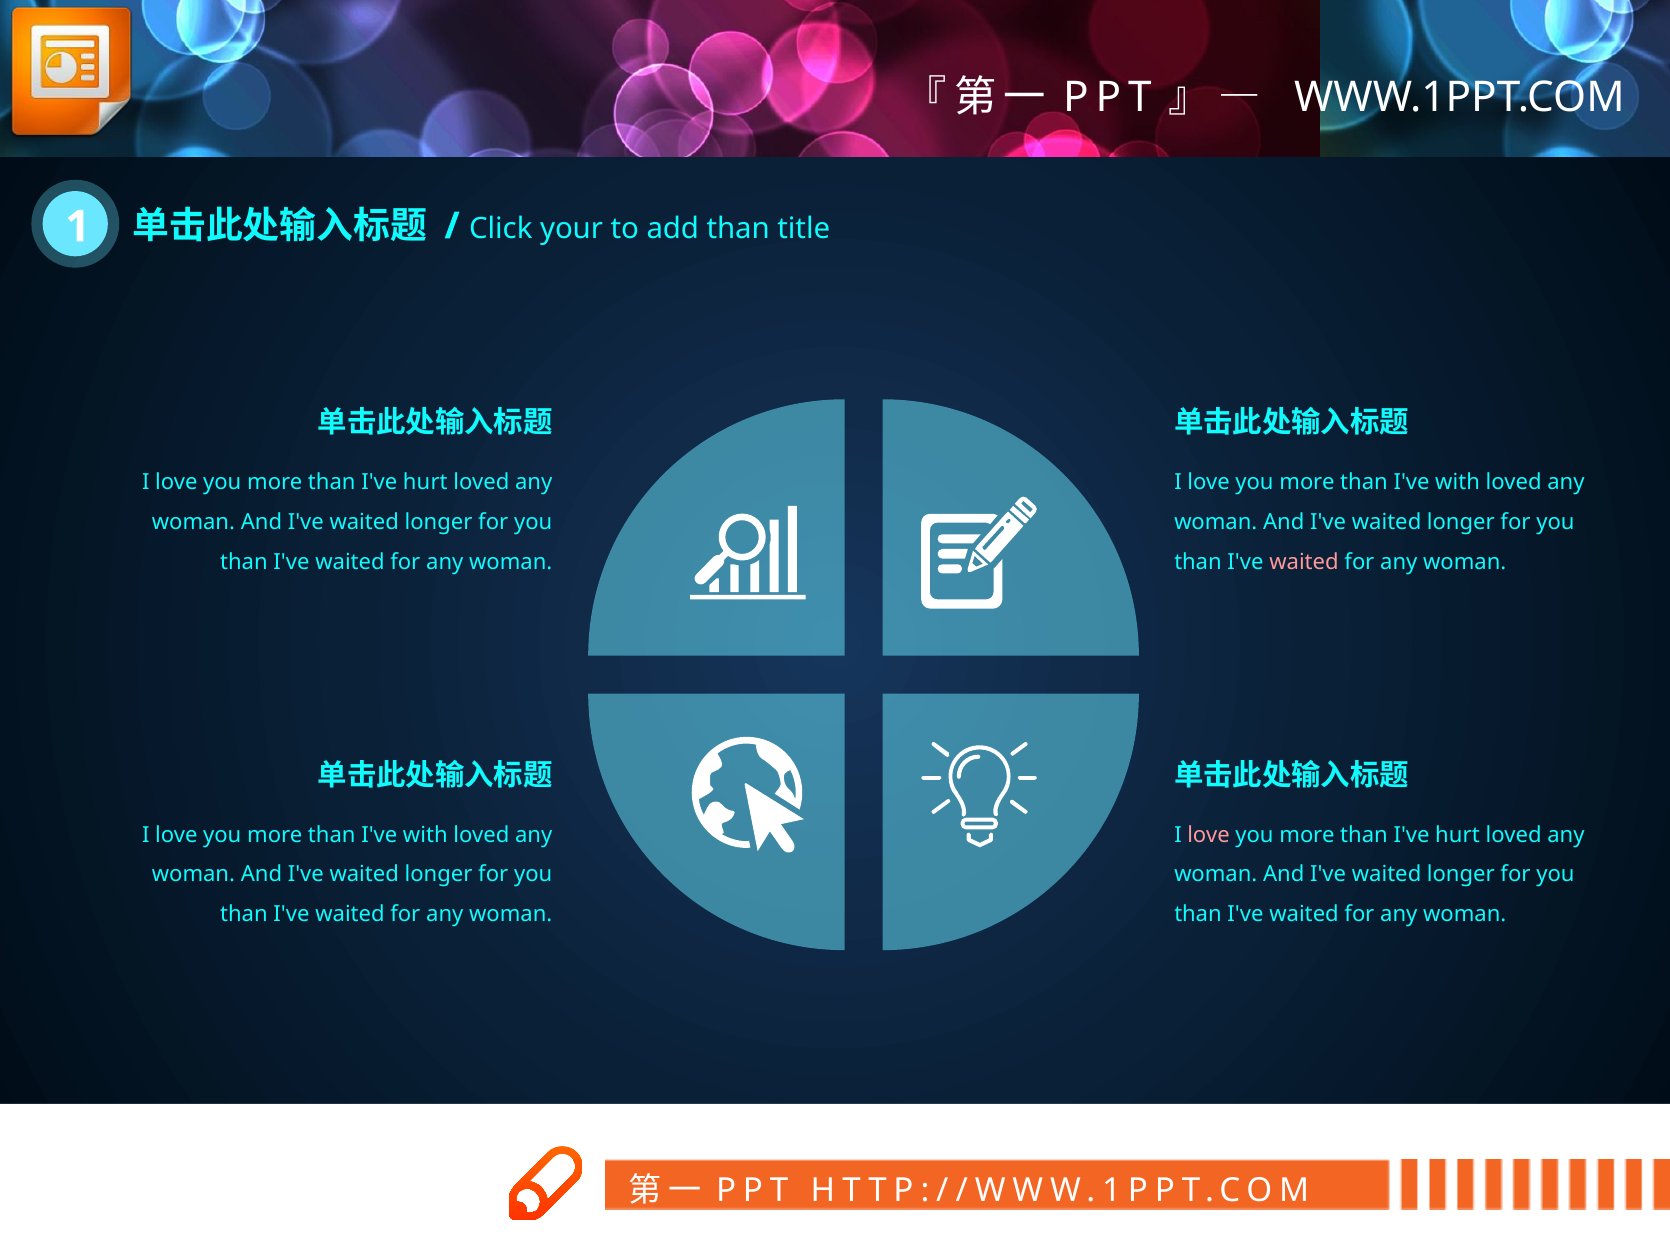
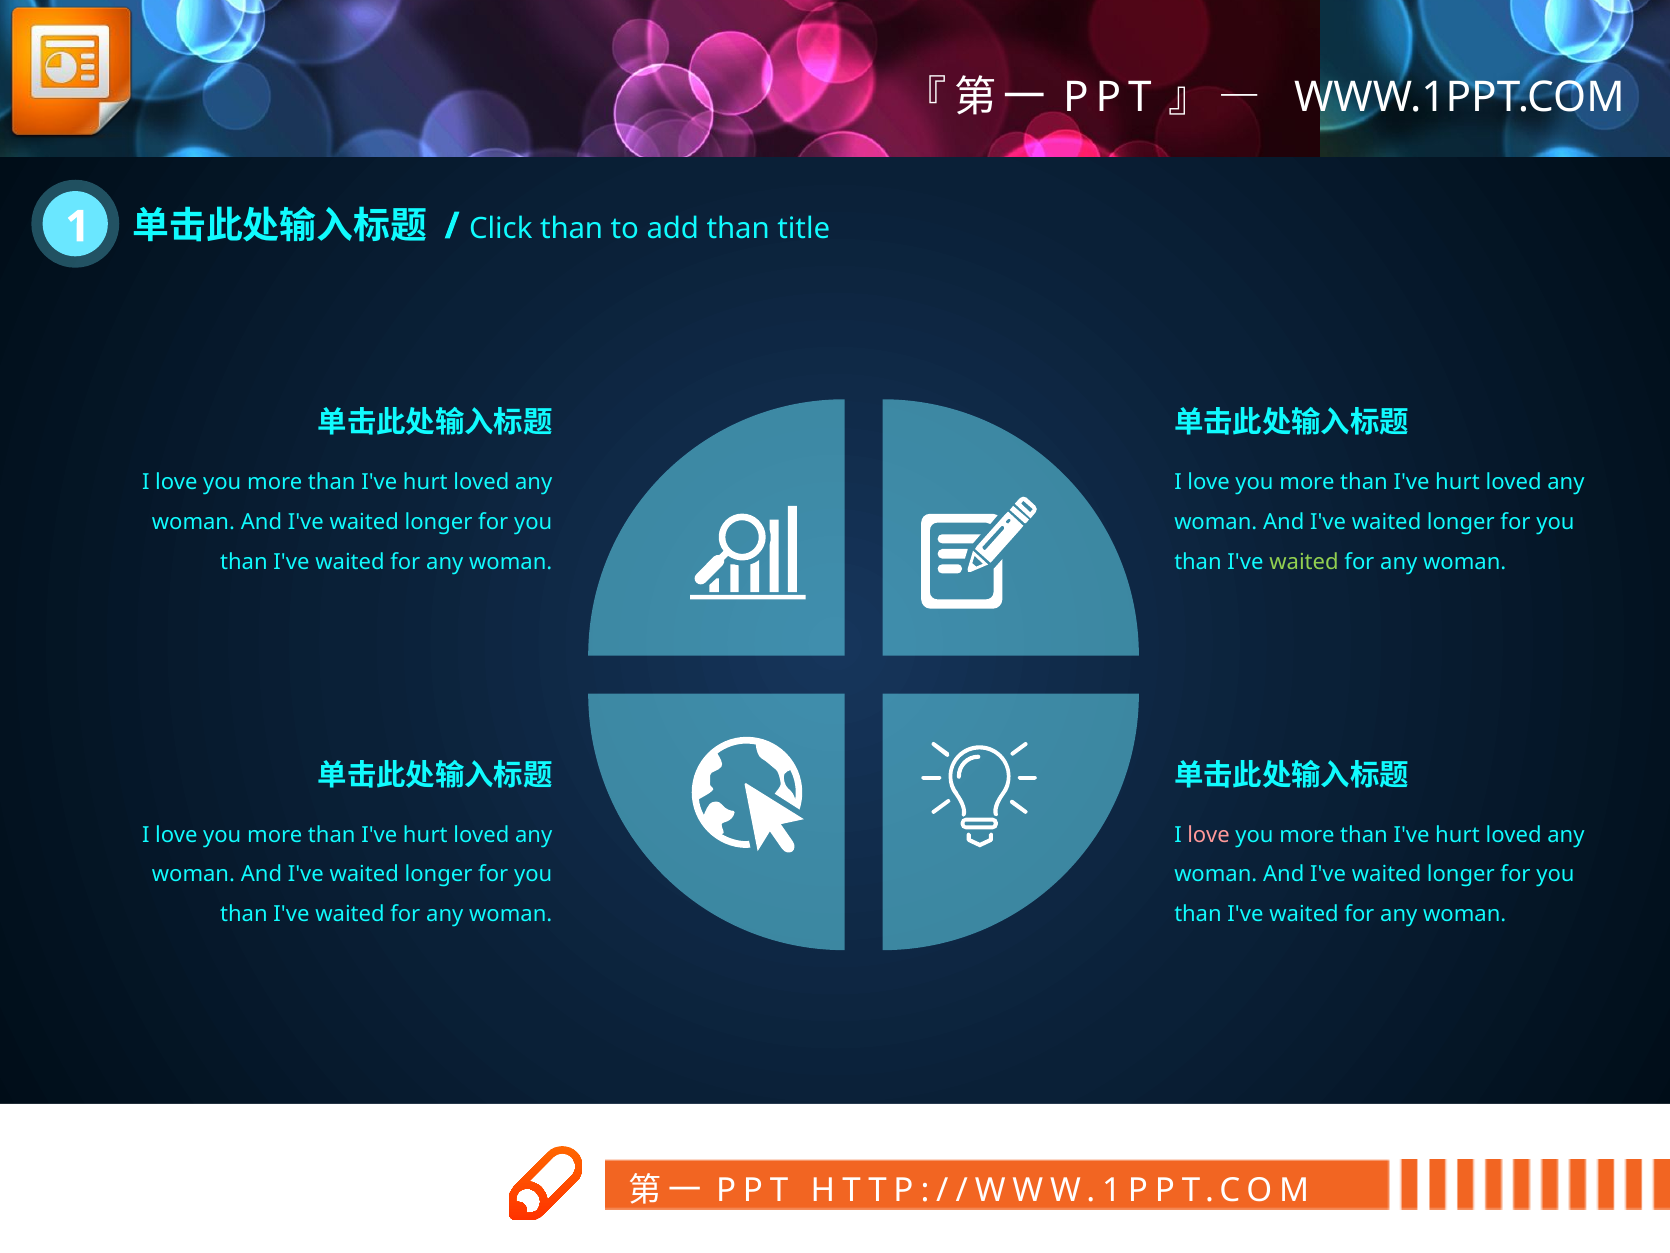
Click your: your -> than (572, 228)
with: with -> hurt (1458, 482)
waited colour: pink -> light green (1304, 562)
with: with -> hurt (425, 834)
